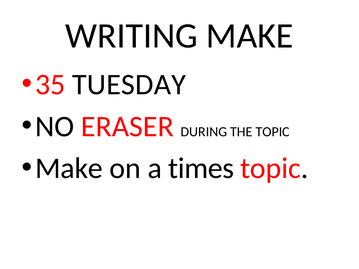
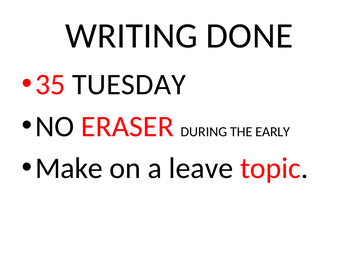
WRITING MAKE: MAKE -> DONE (250, 36)
THE TOPIC: TOPIC -> EARLY (273, 132)
times: times -> leave (201, 168)
